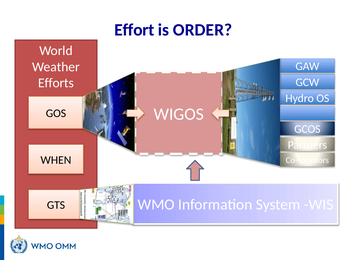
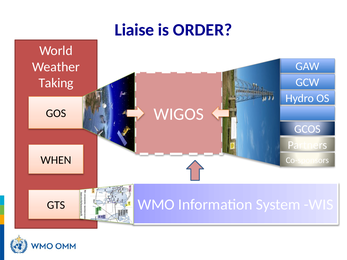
Effort: Effort -> Liaise (134, 30)
Efforts: Efforts -> Taking (56, 83)
